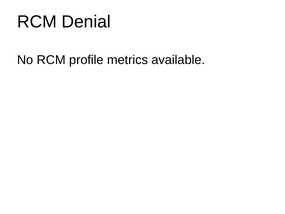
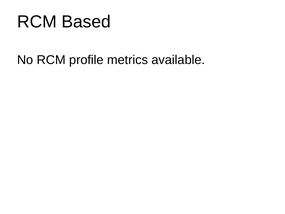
Denial: Denial -> Based (86, 22)
